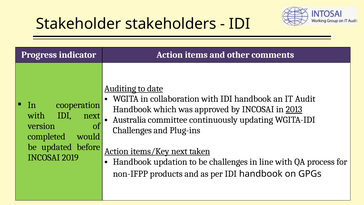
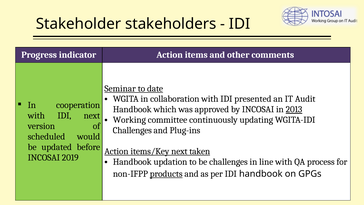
Auditing: Auditing -> Seminar (120, 88)
with IDI handbook: handbook -> presented (253, 99)
Australia: Australia -> Working (129, 120)
completed: completed -> scheduled (46, 136)
products underline: none -> present (166, 174)
